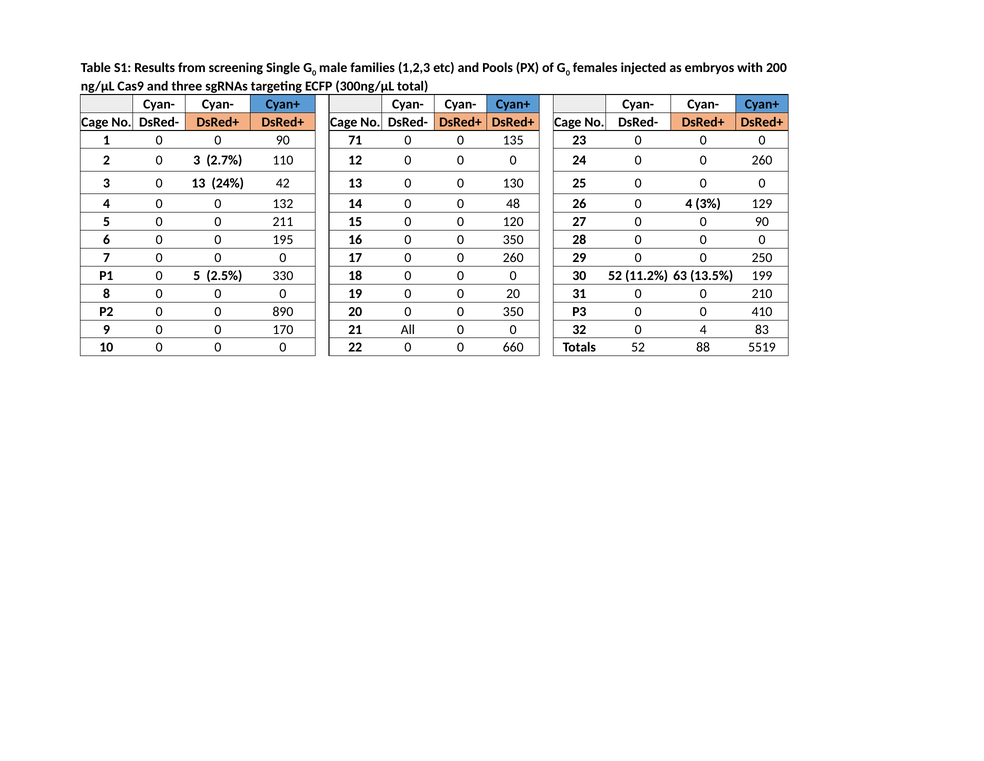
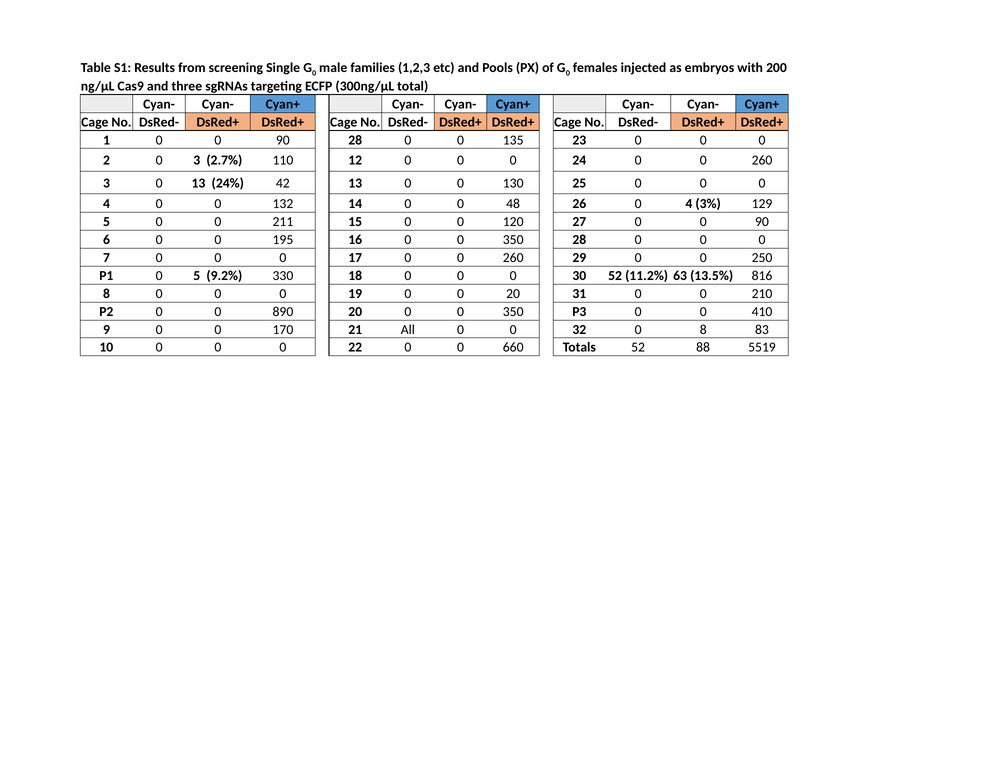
90 71: 71 -> 28 (355, 140)
2.5%: 2.5% -> 9.2% (224, 276)
199: 199 -> 816 (762, 276)
32 0 4: 4 -> 8 (703, 329)
